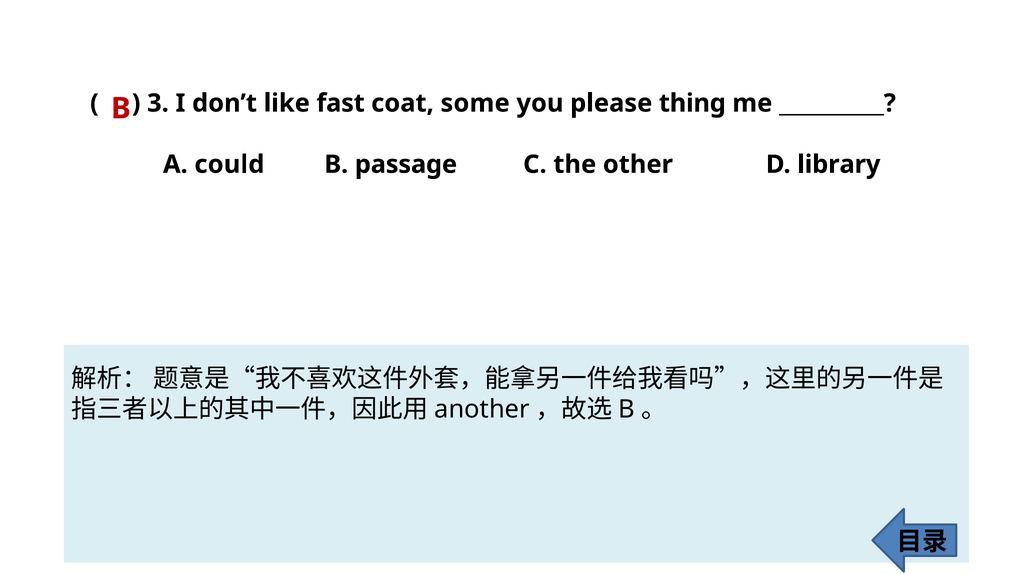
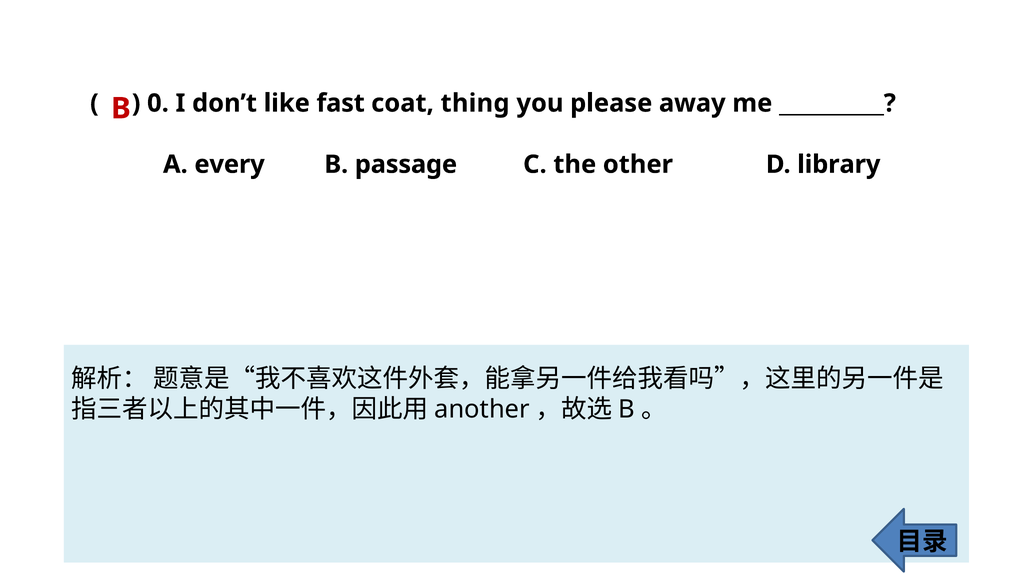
3: 3 -> 0 (158, 103)
some: some -> thing (475, 103)
thing: thing -> away (692, 103)
could: could -> every (230, 164)
